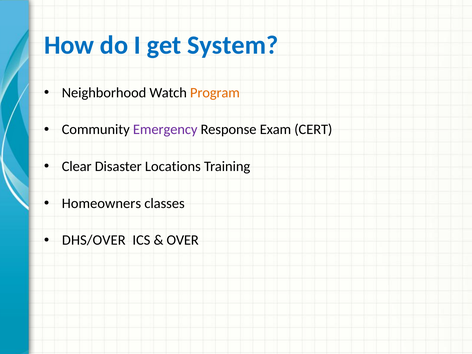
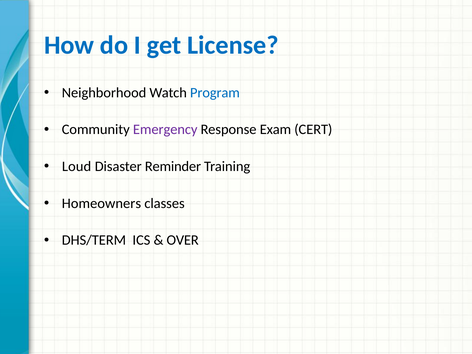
System: System -> License (233, 45)
Program colour: orange -> blue (215, 93)
Clear: Clear -> Loud (77, 166)
Locations: Locations -> Reminder (173, 166)
DHS/OVER: DHS/OVER -> DHS/TERM (94, 240)
